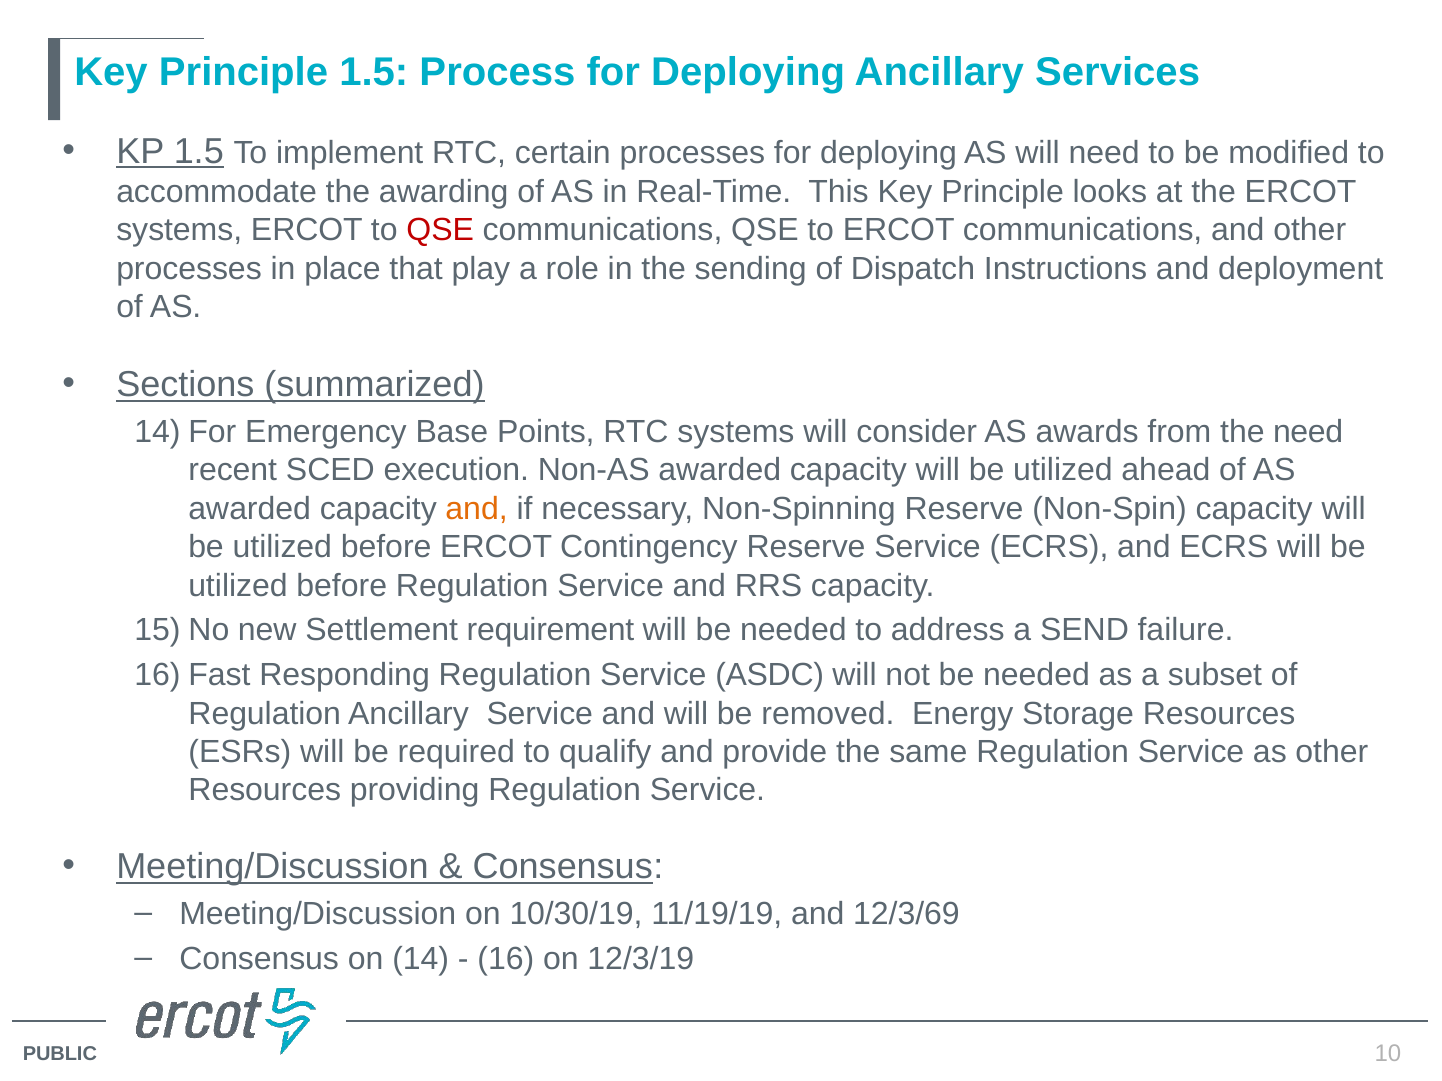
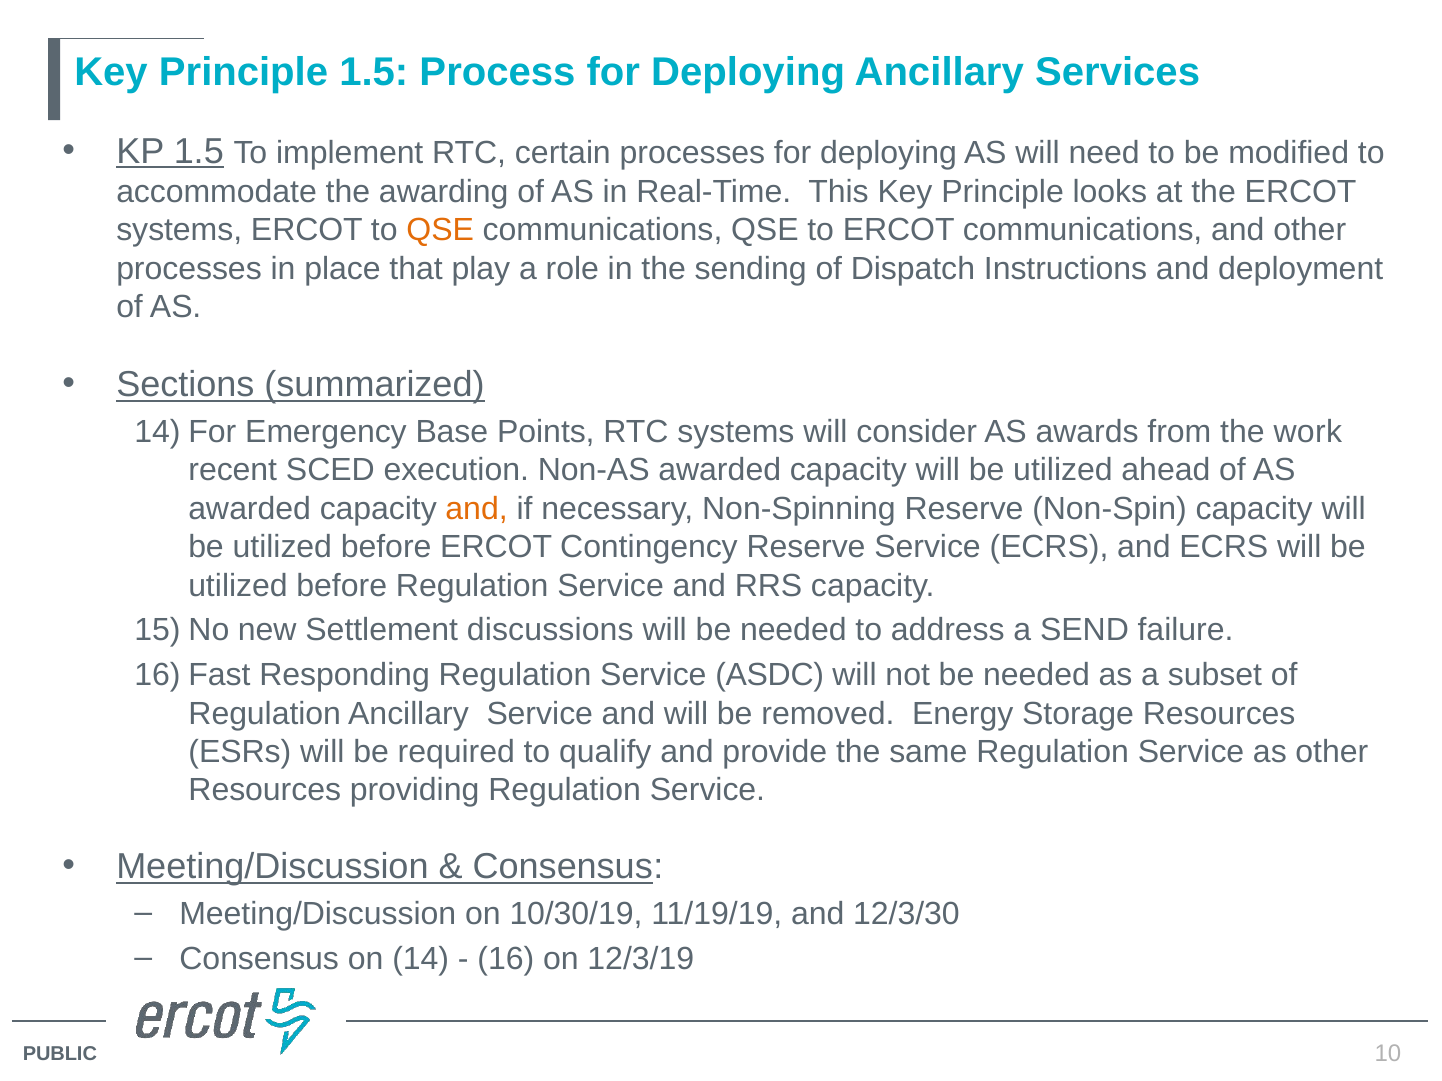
QSE colour: red -> orange (440, 230)
the need: need -> work (1308, 432)
requirement: requirement -> discussions (550, 631)
12/3/69: 12/3/69 -> 12/3/30 (906, 914)
